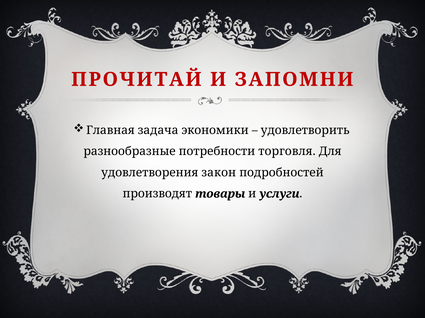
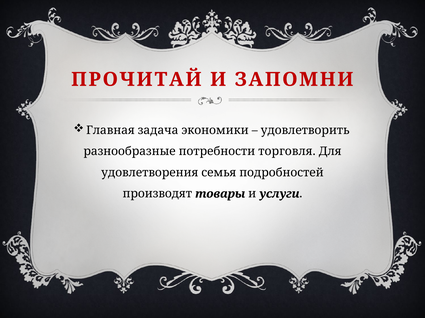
закон: закон -> семья (219, 173)
